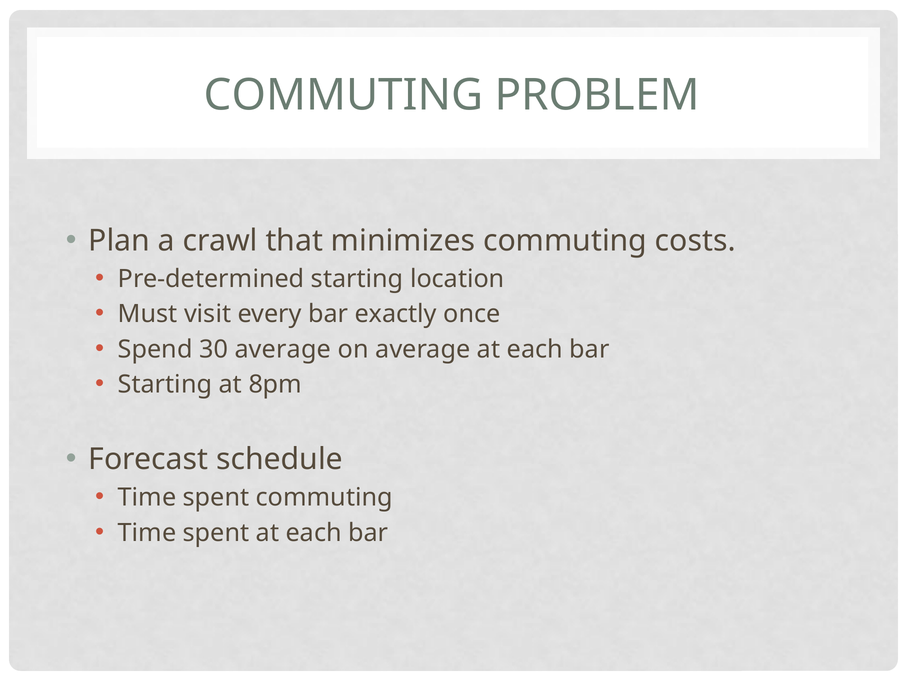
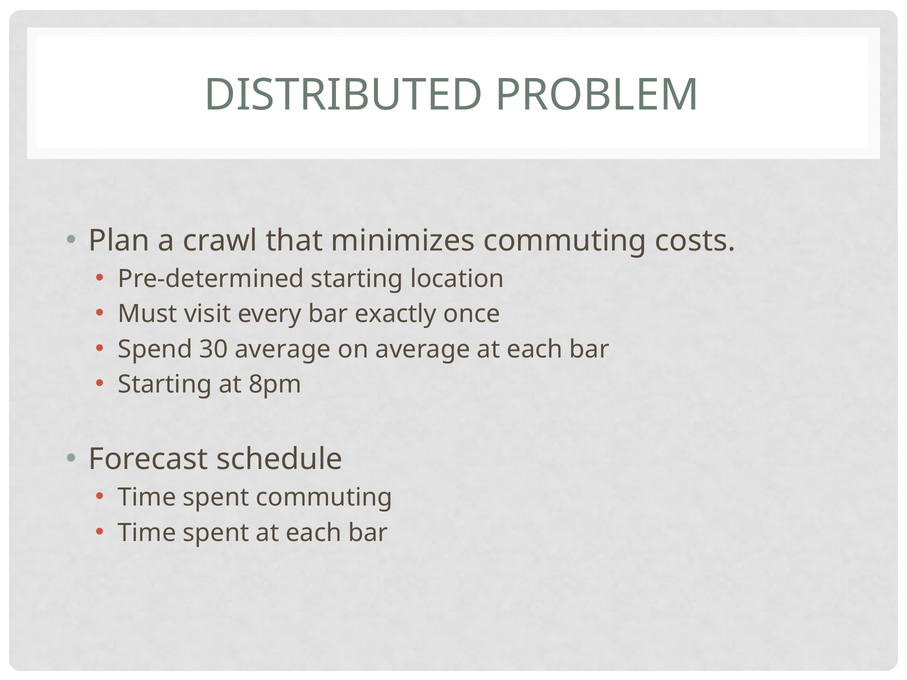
COMMUTING: COMMUTING -> DISTRIBUTED (344, 95)
